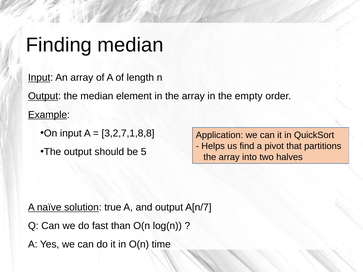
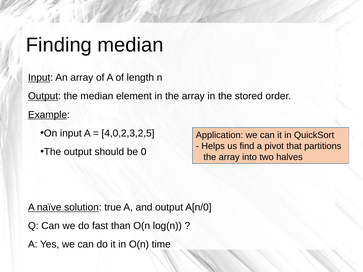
empty: empty -> stored (249, 96)
3,2,7,1,8,8: 3,2,7,1,8,8 -> 4,0,2,3,2,5 (128, 133)
5: 5 -> 0 (144, 152)
A[n/7: A[n/7 -> A[n/0 (198, 207)
